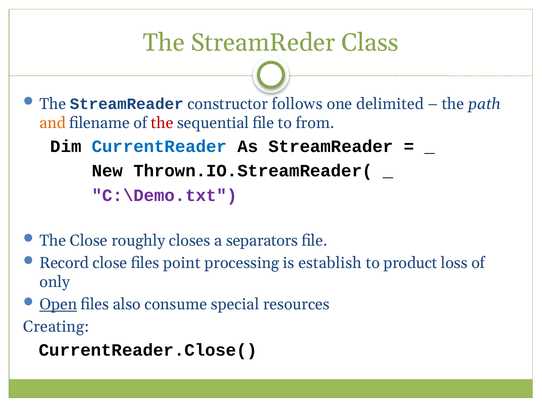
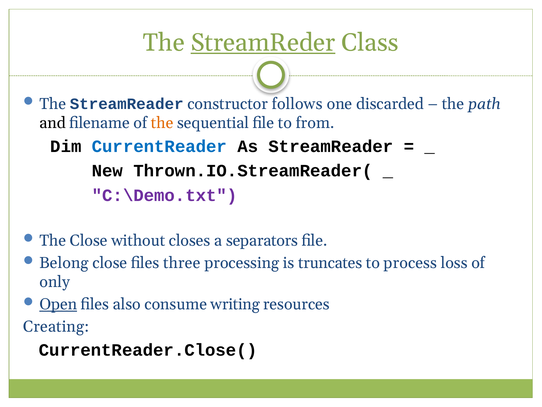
StreamReder underline: none -> present (263, 43)
delimited: delimited -> discarded (390, 104)
and colour: orange -> black (53, 123)
the colour: red -> orange (162, 123)
roughly: roughly -> without (138, 240)
Record: Record -> Belong (64, 263)
point: point -> three (182, 263)
establish: establish -> truncates (330, 263)
product: product -> process (410, 263)
special: special -> writing (235, 304)
